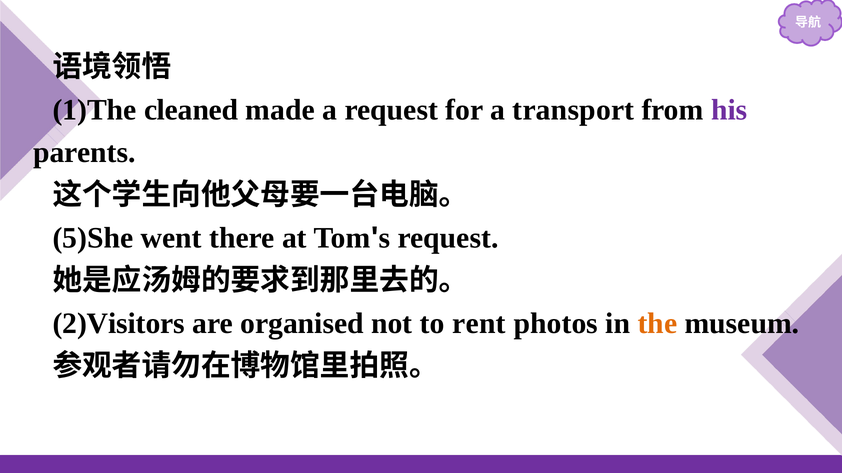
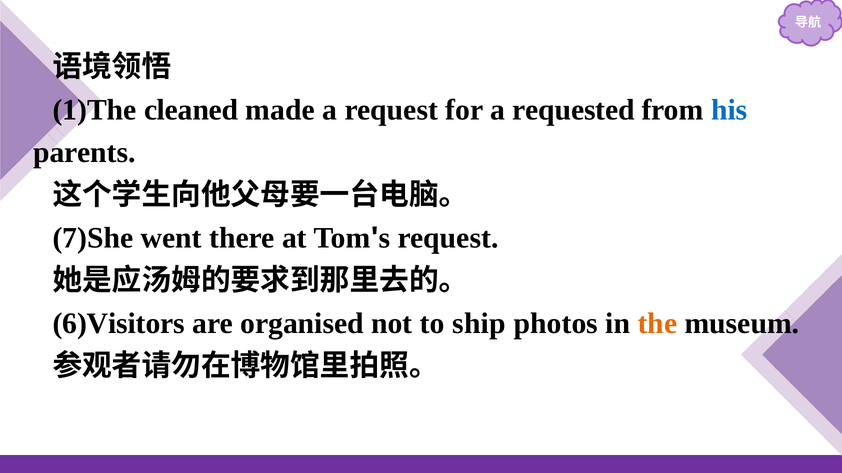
transport: transport -> requested (574, 110)
his colour: purple -> blue (729, 110)
5)She: 5)She -> 7)She (93, 238)
2)Visitors: 2)Visitors -> 6)Visitors (119, 324)
rent: rent -> ship (479, 324)
